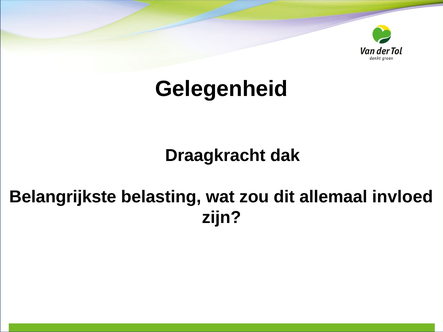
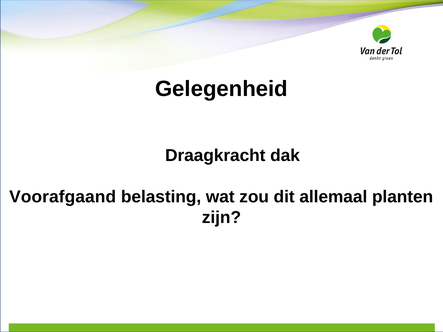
Belangrijkste: Belangrijkste -> Voorafgaand (63, 197)
invloed: invloed -> planten (403, 197)
